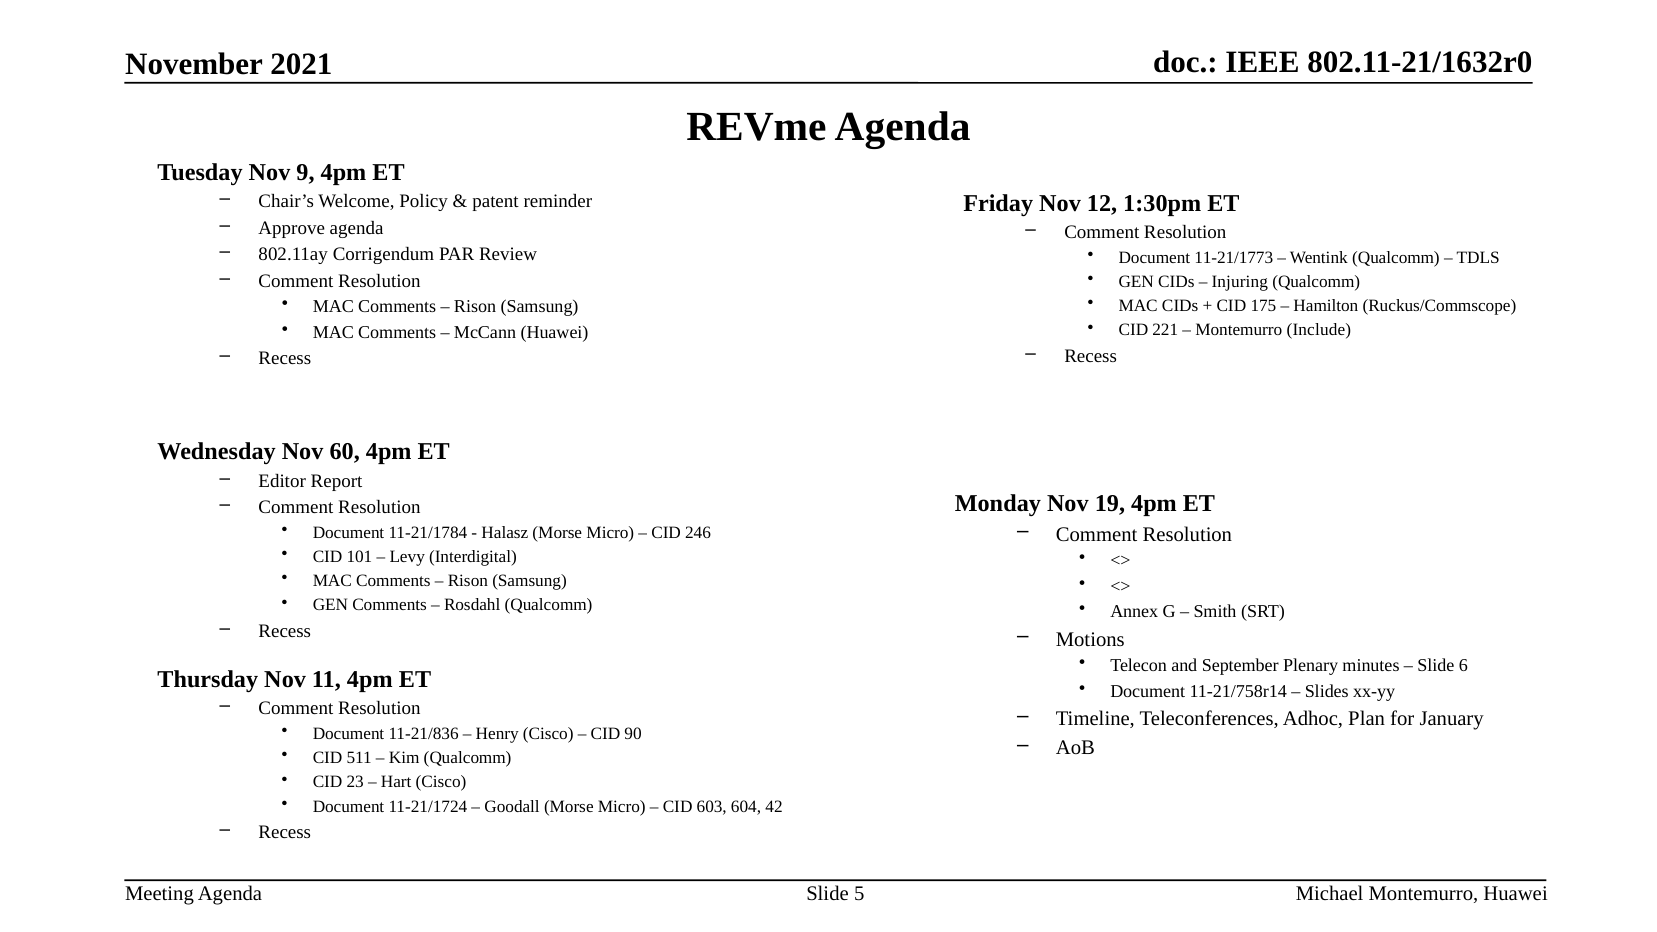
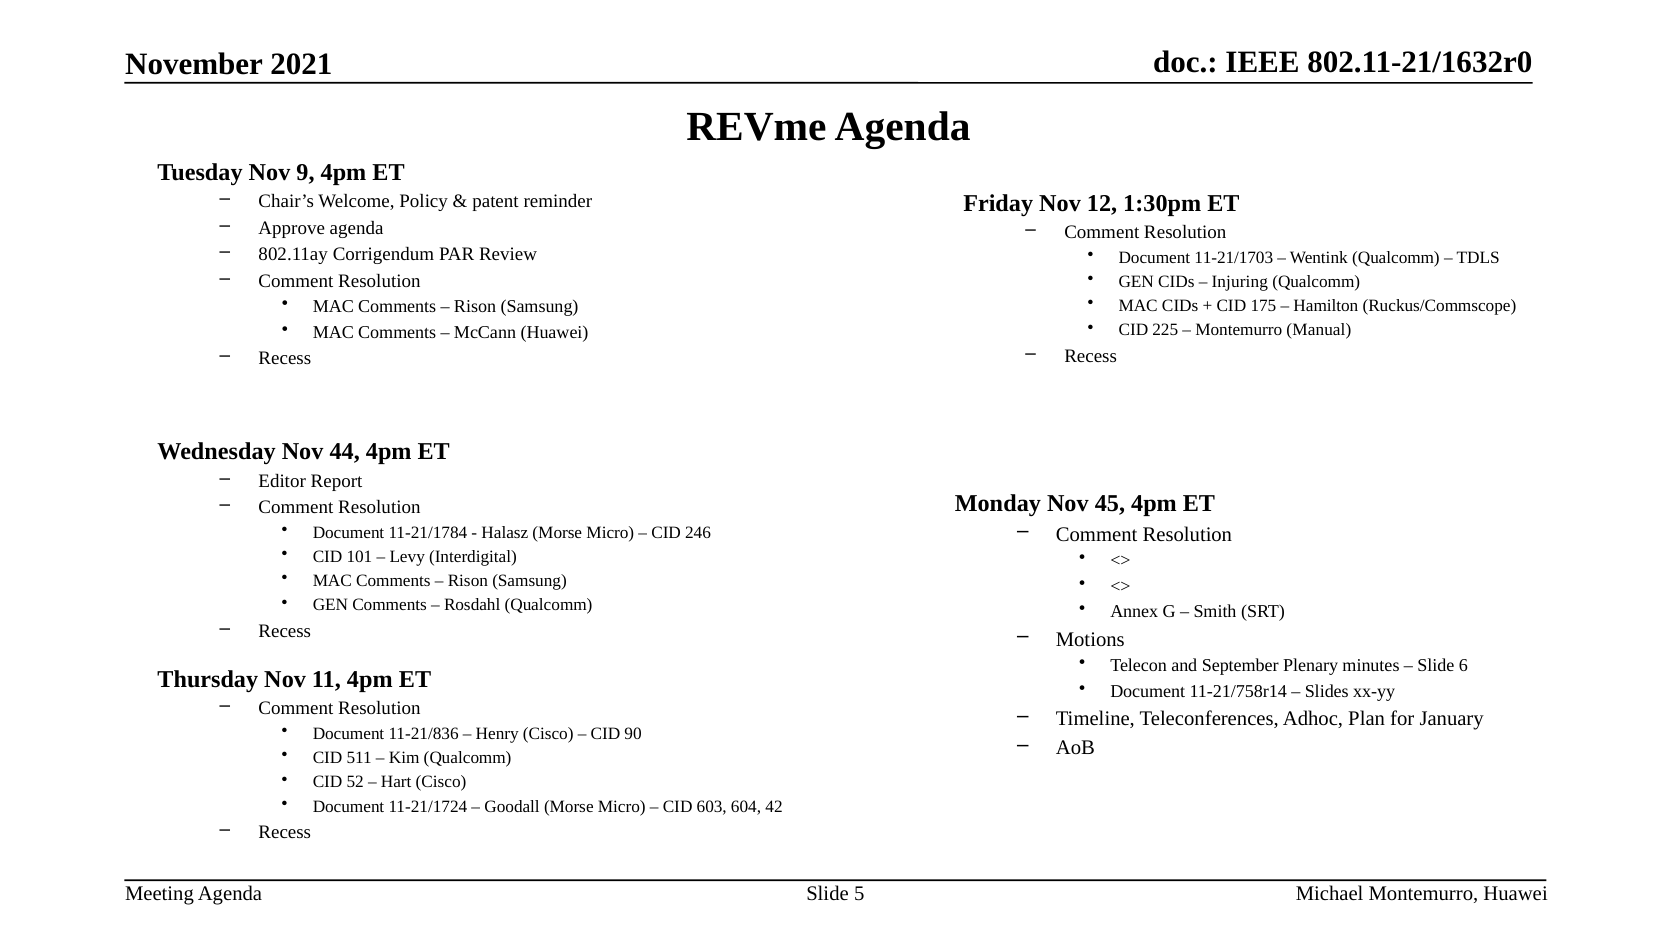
11-21/1773: 11-21/1773 -> 11-21/1703 (1234, 257)
221: 221 -> 225 (1165, 330)
Include: Include -> Manual (1319, 330)
60: 60 -> 44 (345, 452)
19: 19 -> 45 (1110, 504)
23: 23 -> 52 (355, 782)
